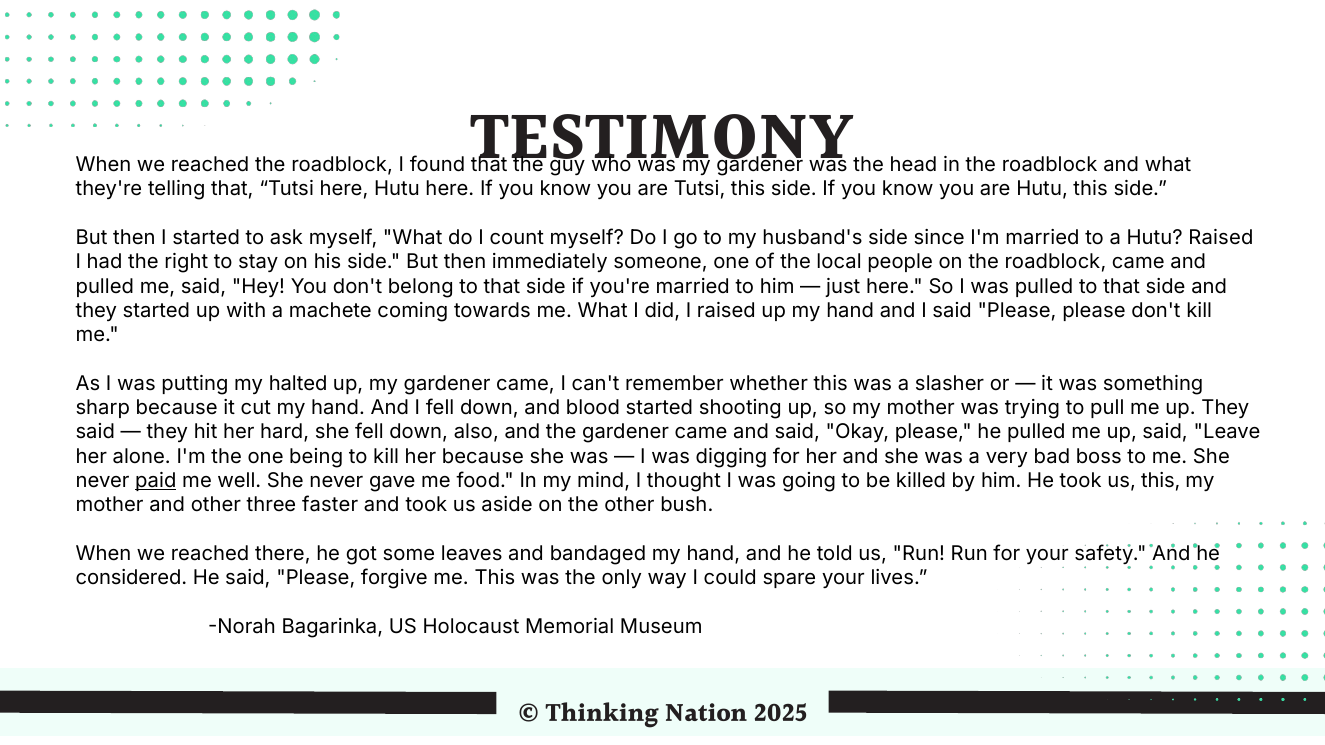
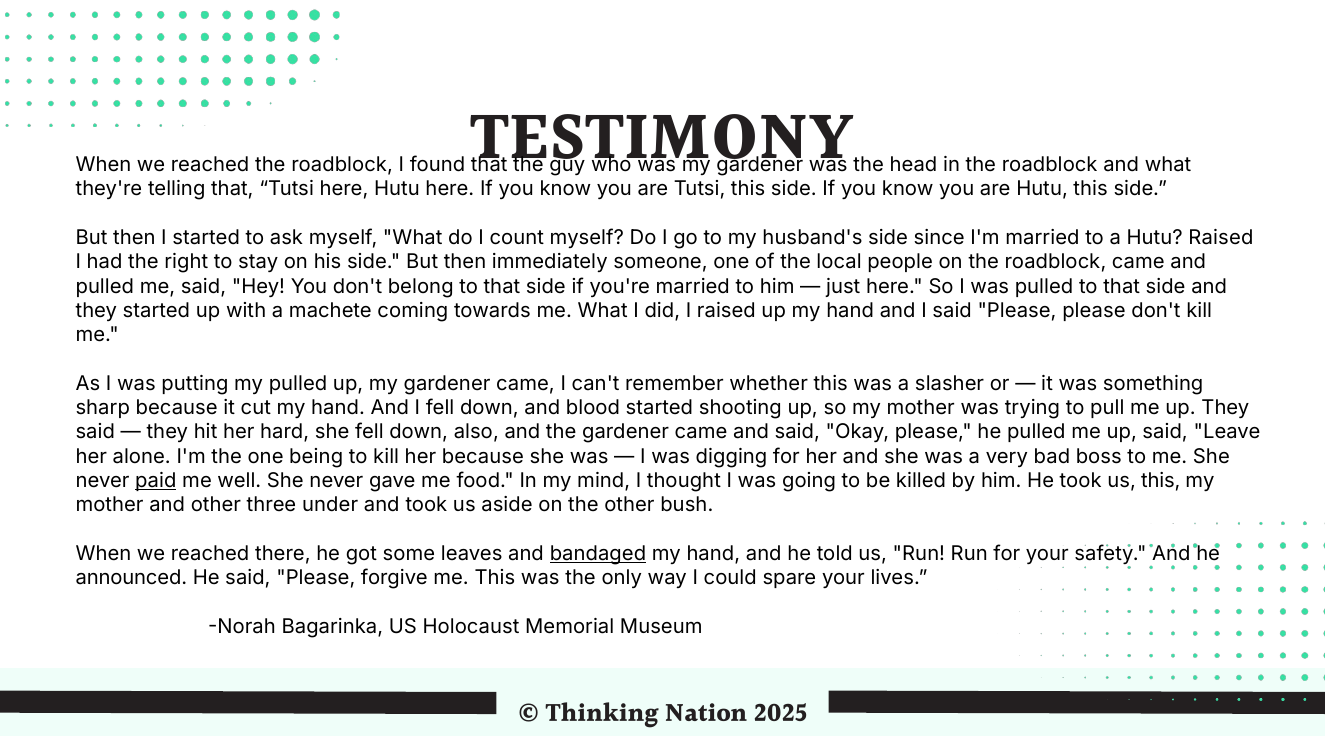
my halted: halted -> pulled (298, 384)
faster: faster -> under (330, 505)
bandaged underline: none -> present (598, 554)
considered: considered -> announced (131, 578)
